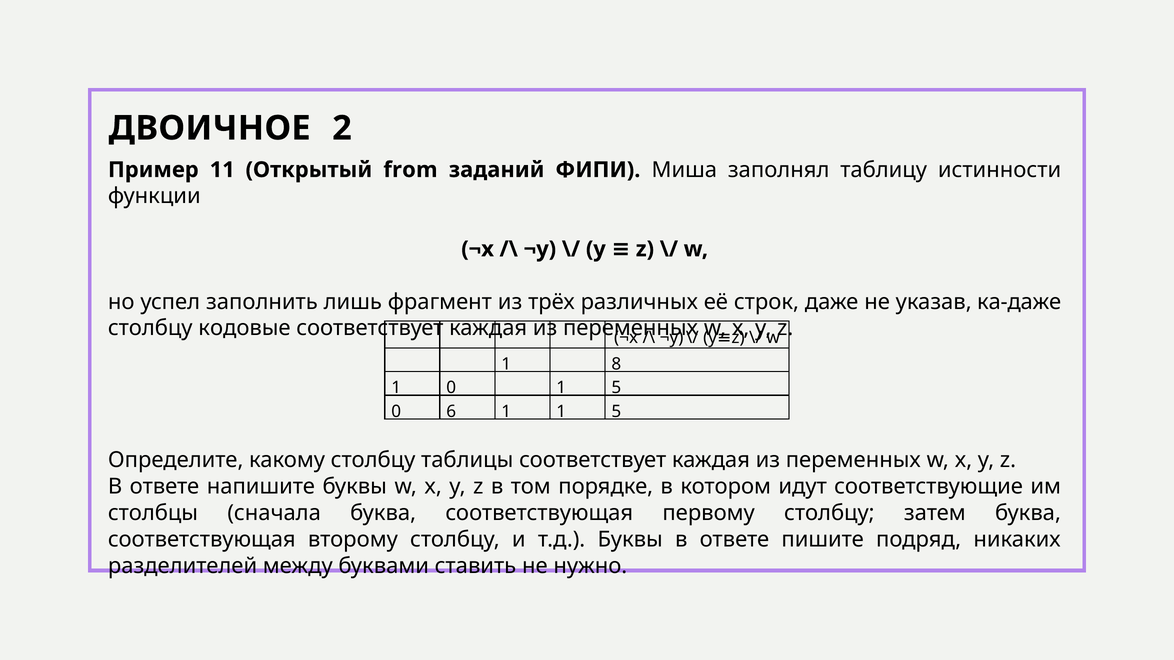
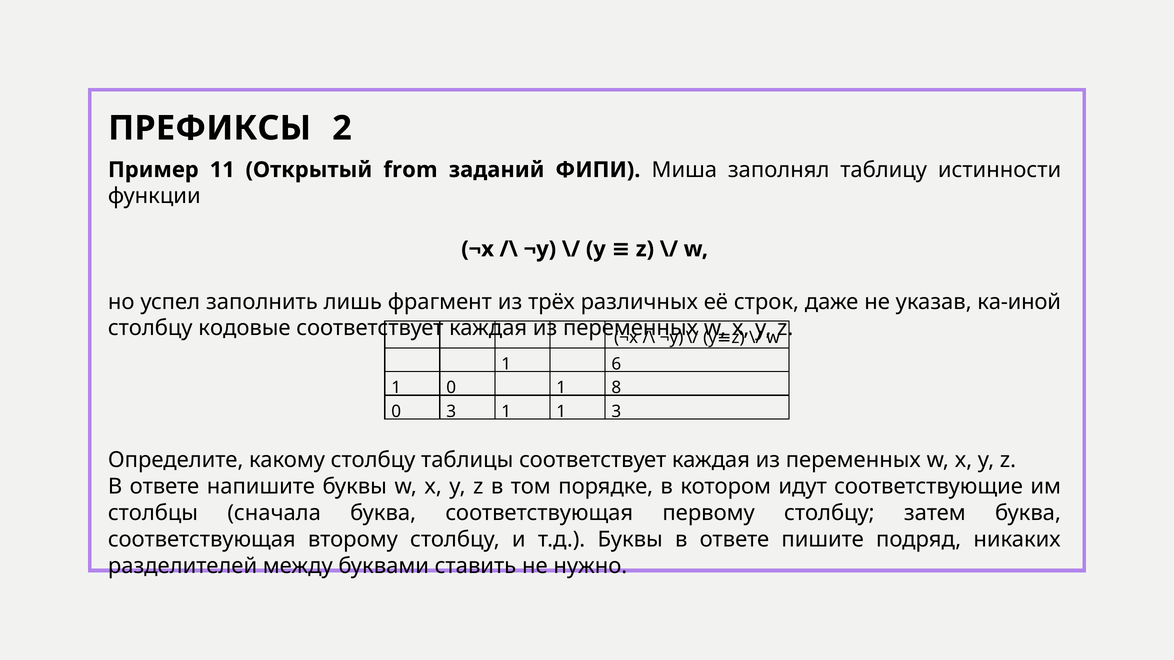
ДВОИЧНОЕ: ДВОИЧНОЕ -> ПРЕФИКСЫ (210, 128)
ка-даже: ка-даже -> ка-иной (1019, 302)
8: 8 -> 6 (616, 364)
0 1 5: 5 -> 8 (616, 388)
0 6: 6 -> 3 (451, 412)
1 1 5: 5 -> 3 (616, 412)
